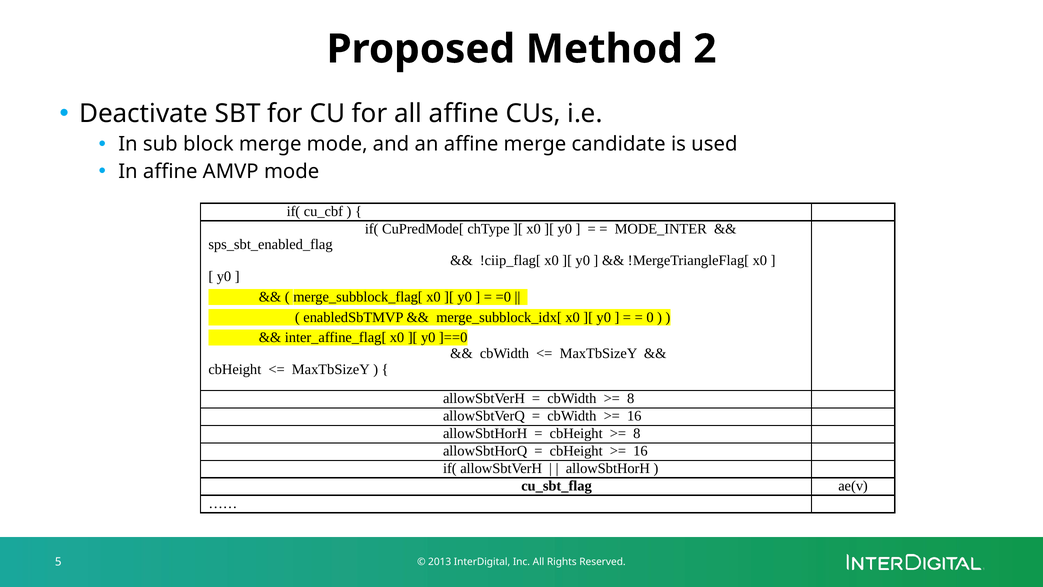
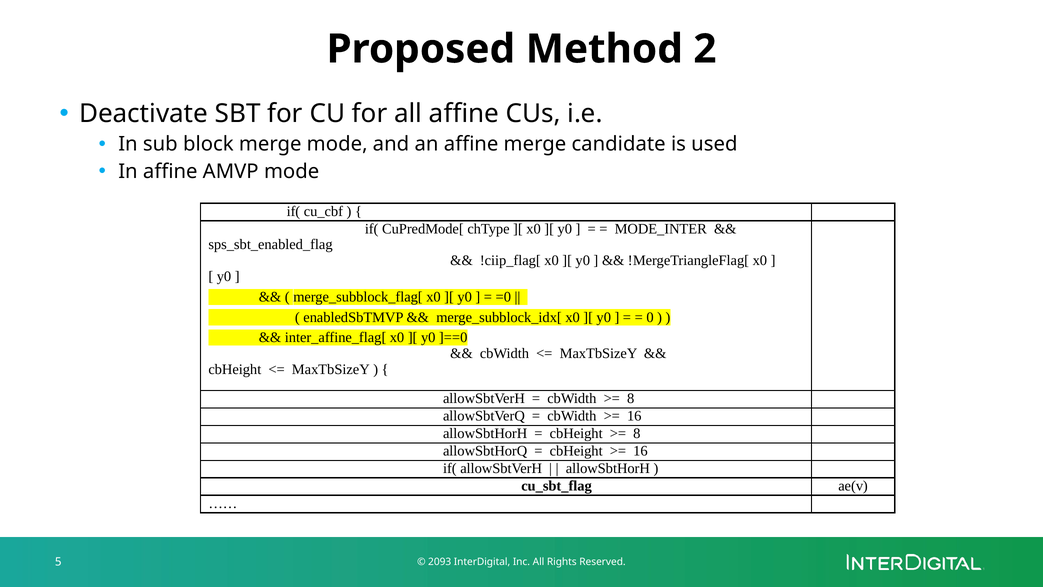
2013: 2013 -> 2093 (440, 562)
